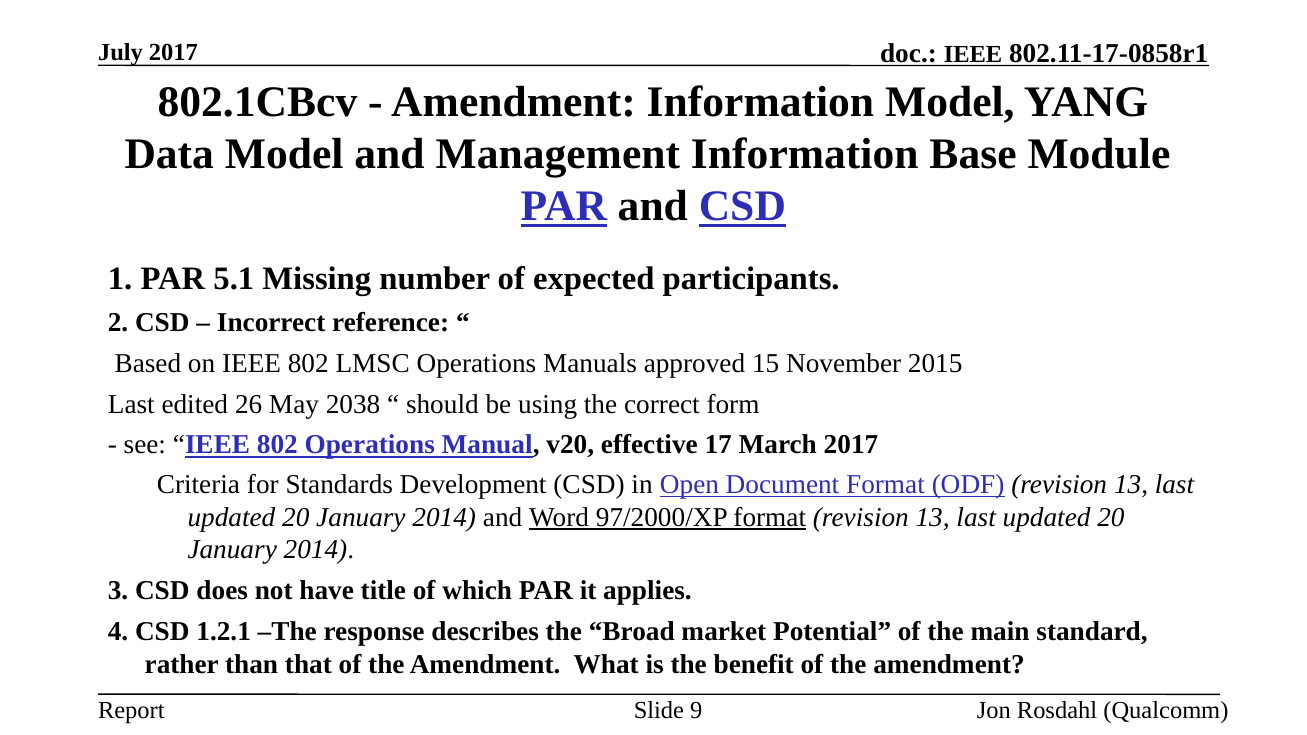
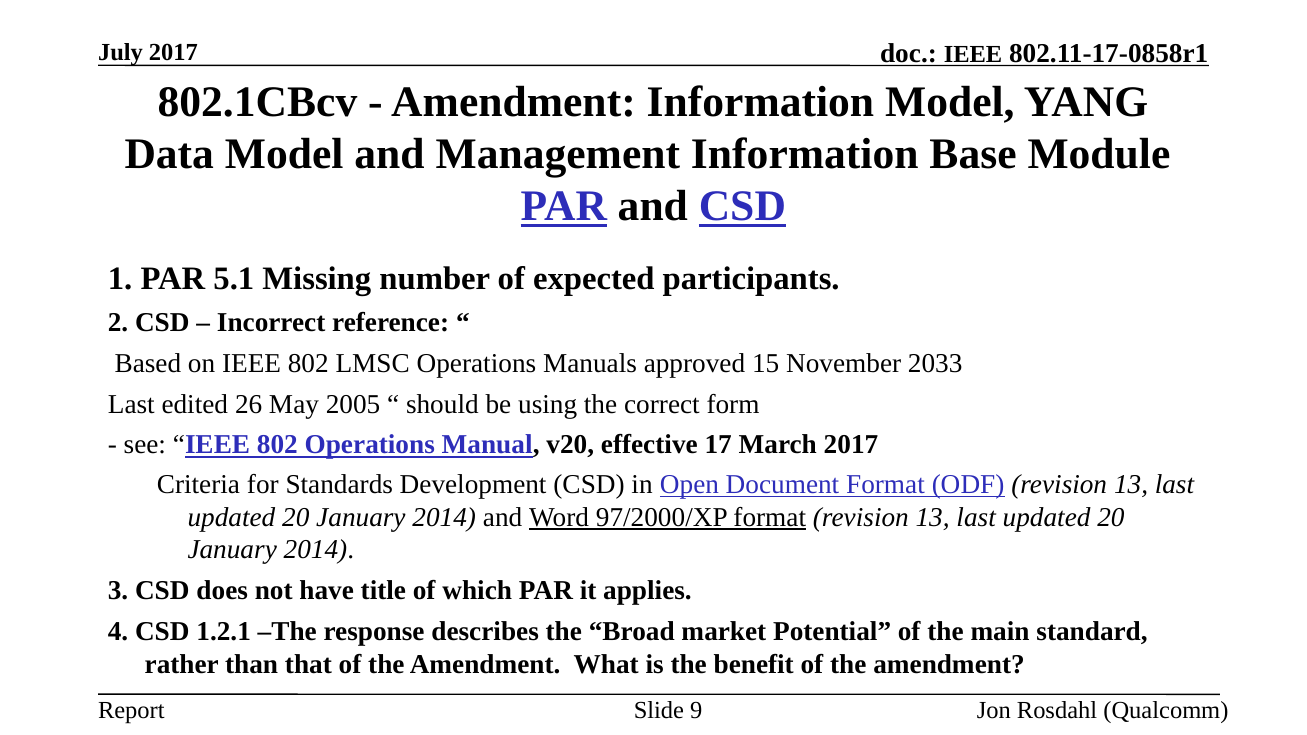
2015: 2015 -> 2033 (935, 363)
2038: 2038 -> 2005 (353, 404)
